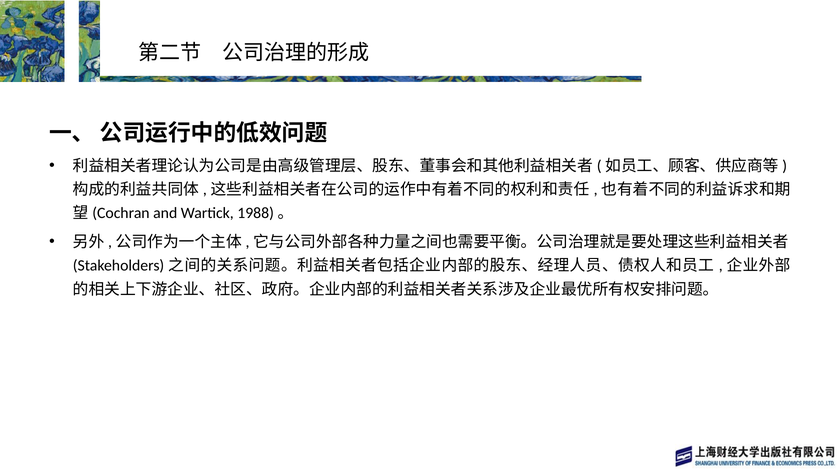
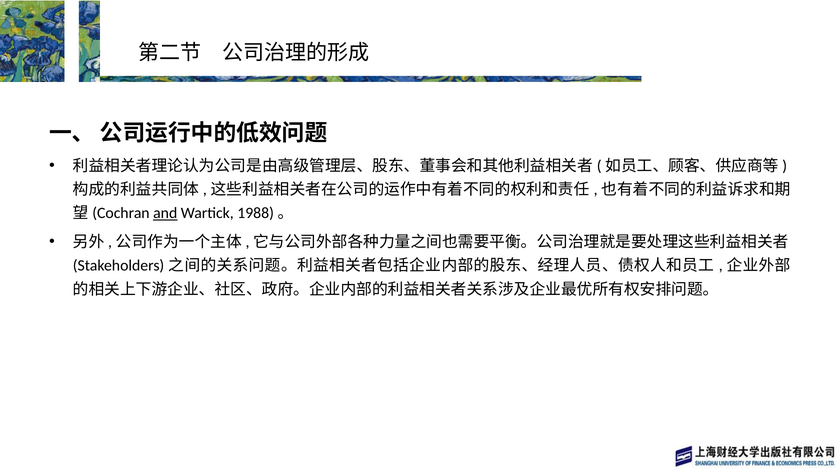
and underline: none -> present (165, 213)
